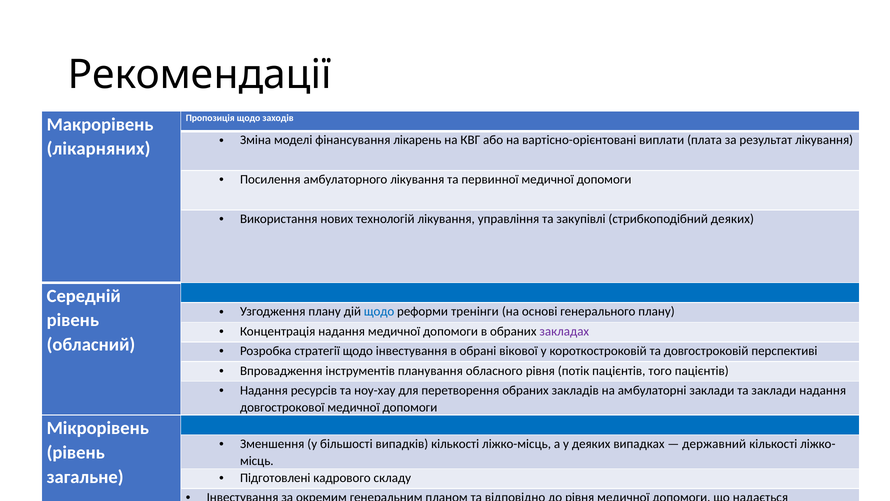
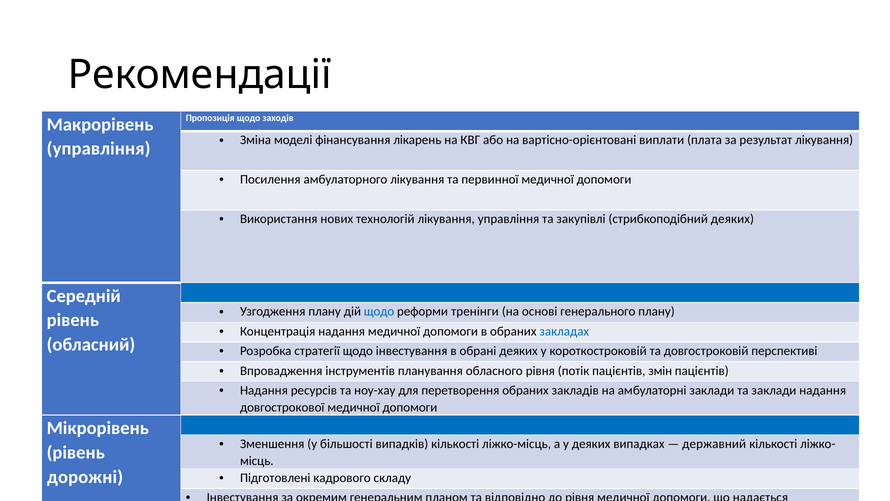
лікарняних: лікарняних -> управління (99, 149)
закладах colour: purple -> blue (564, 331)
обрані вікової: вікової -> деяких (518, 351)
того: того -> змін (660, 370)
загальне: загальне -> дорожні (85, 477)
